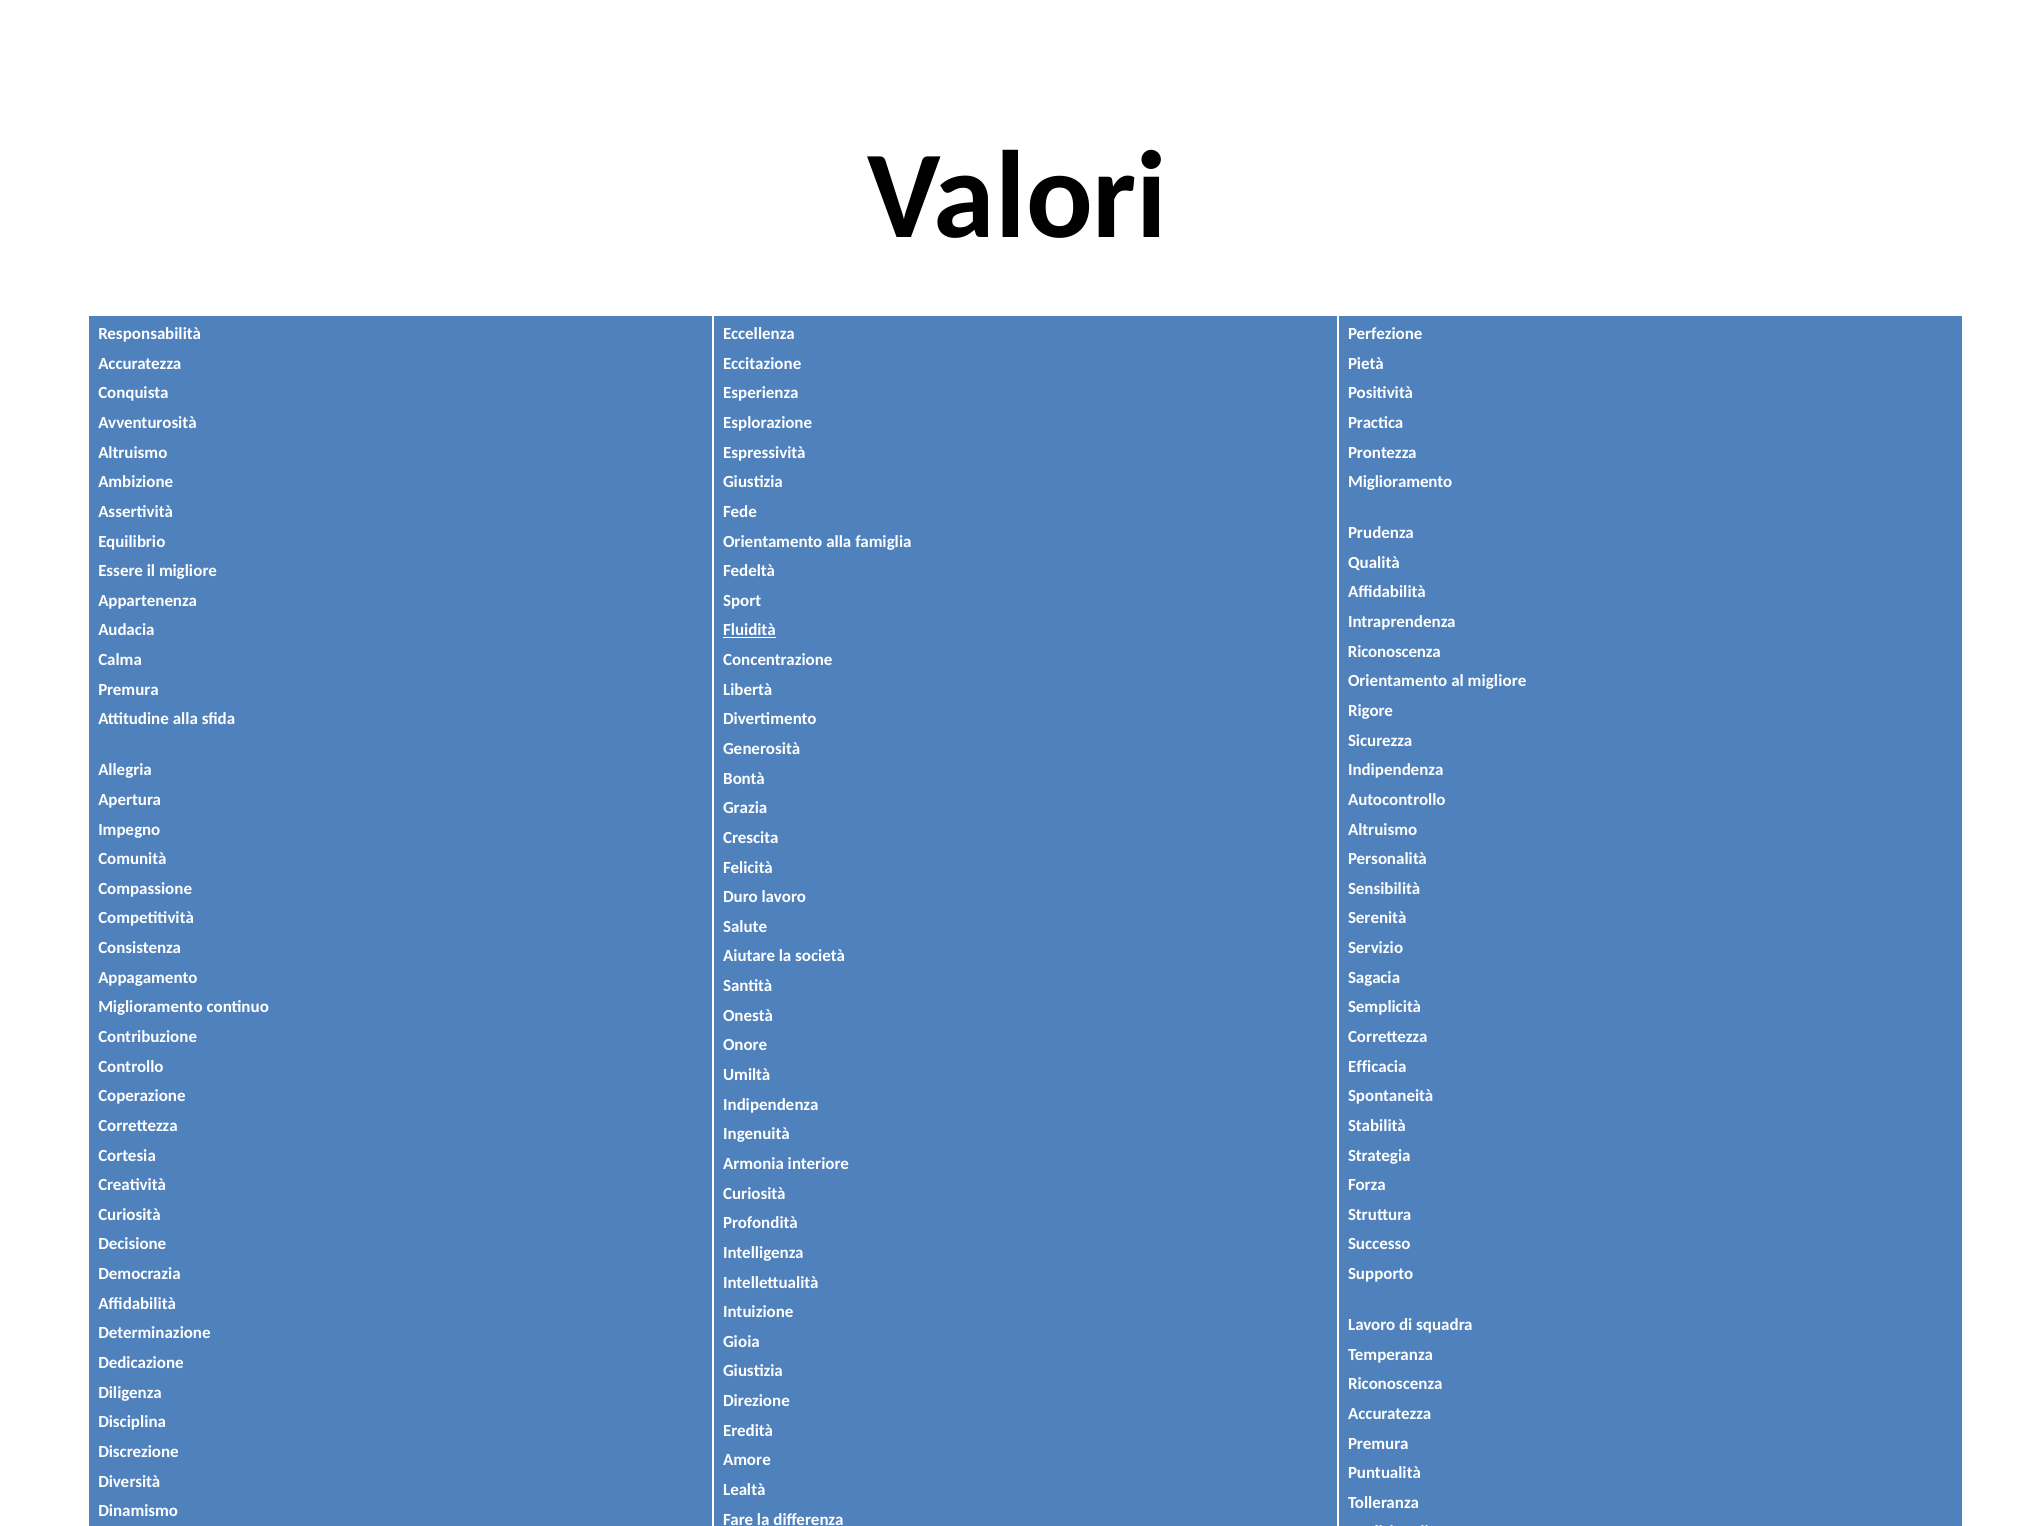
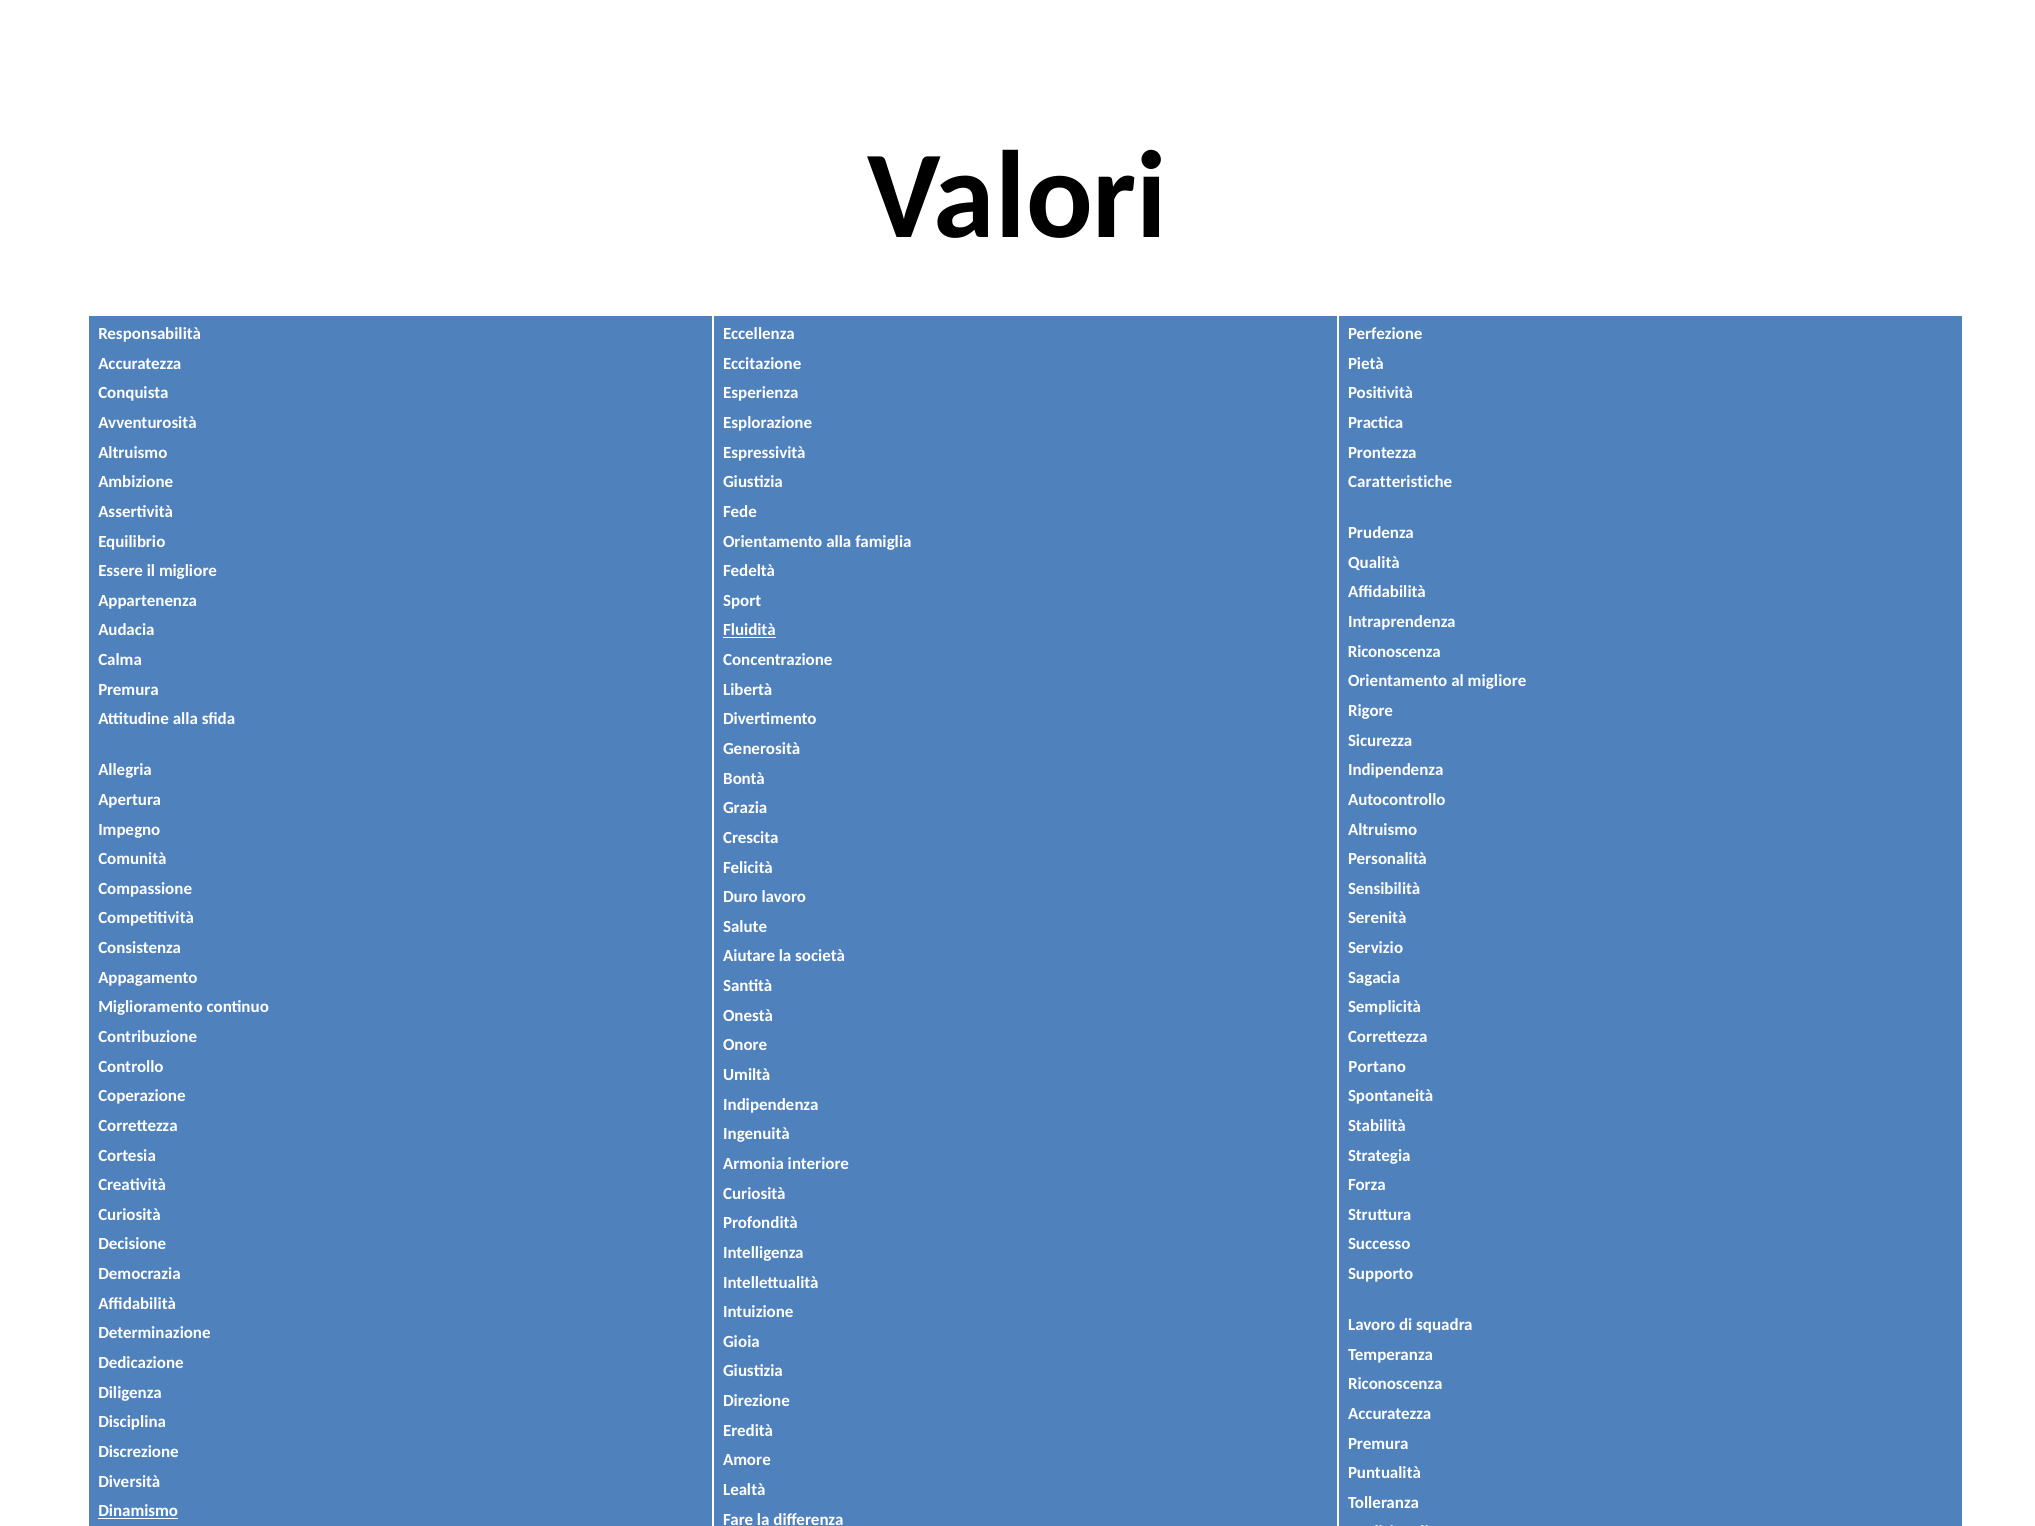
Miglioramento: Miglioramento -> Caratteristiche (1400, 482)
Efficacia: Efficacia -> Portano (1377, 1067)
Dinamismo underline: none -> present (138, 1511)
